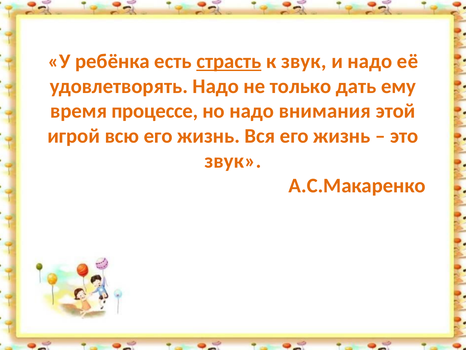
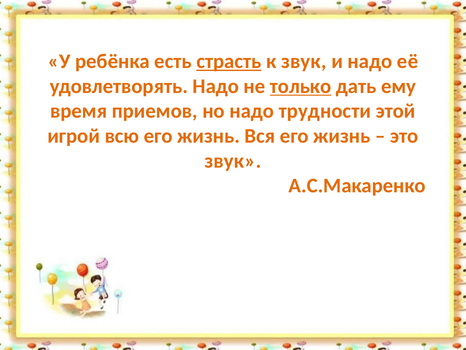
только underline: none -> present (301, 86)
процессе: процессе -> приемов (155, 111)
внимания: внимания -> трудности (325, 111)
